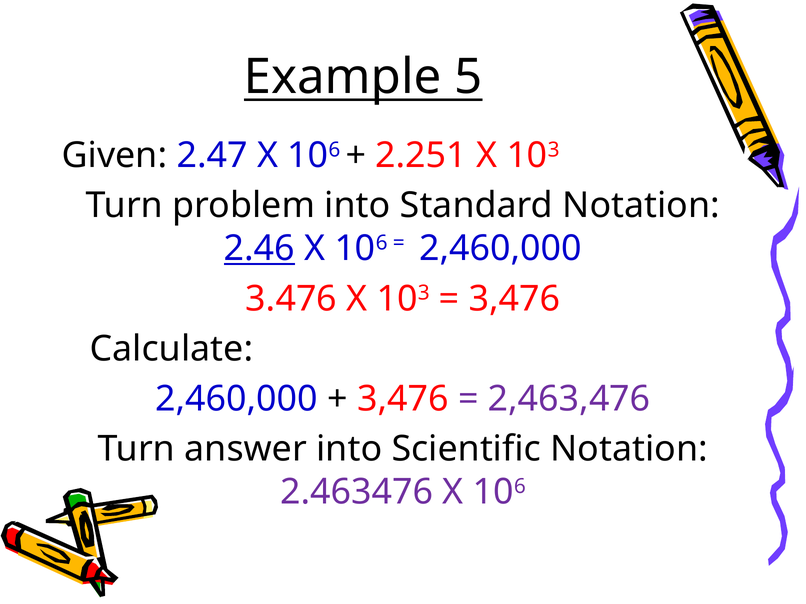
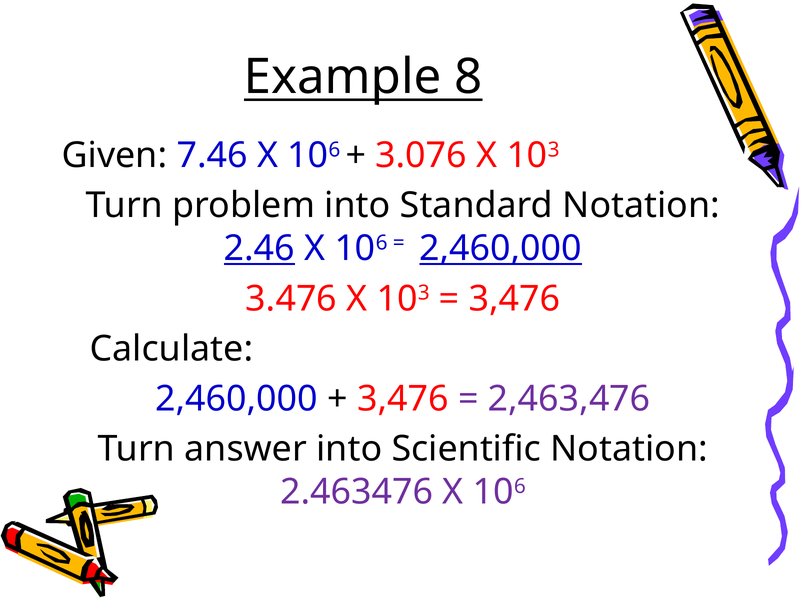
5: 5 -> 8 (469, 77)
2.47: 2.47 -> 7.46 (212, 156)
2.251: 2.251 -> 3.076 (421, 156)
2,460,000 underline: none -> present (501, 249)
